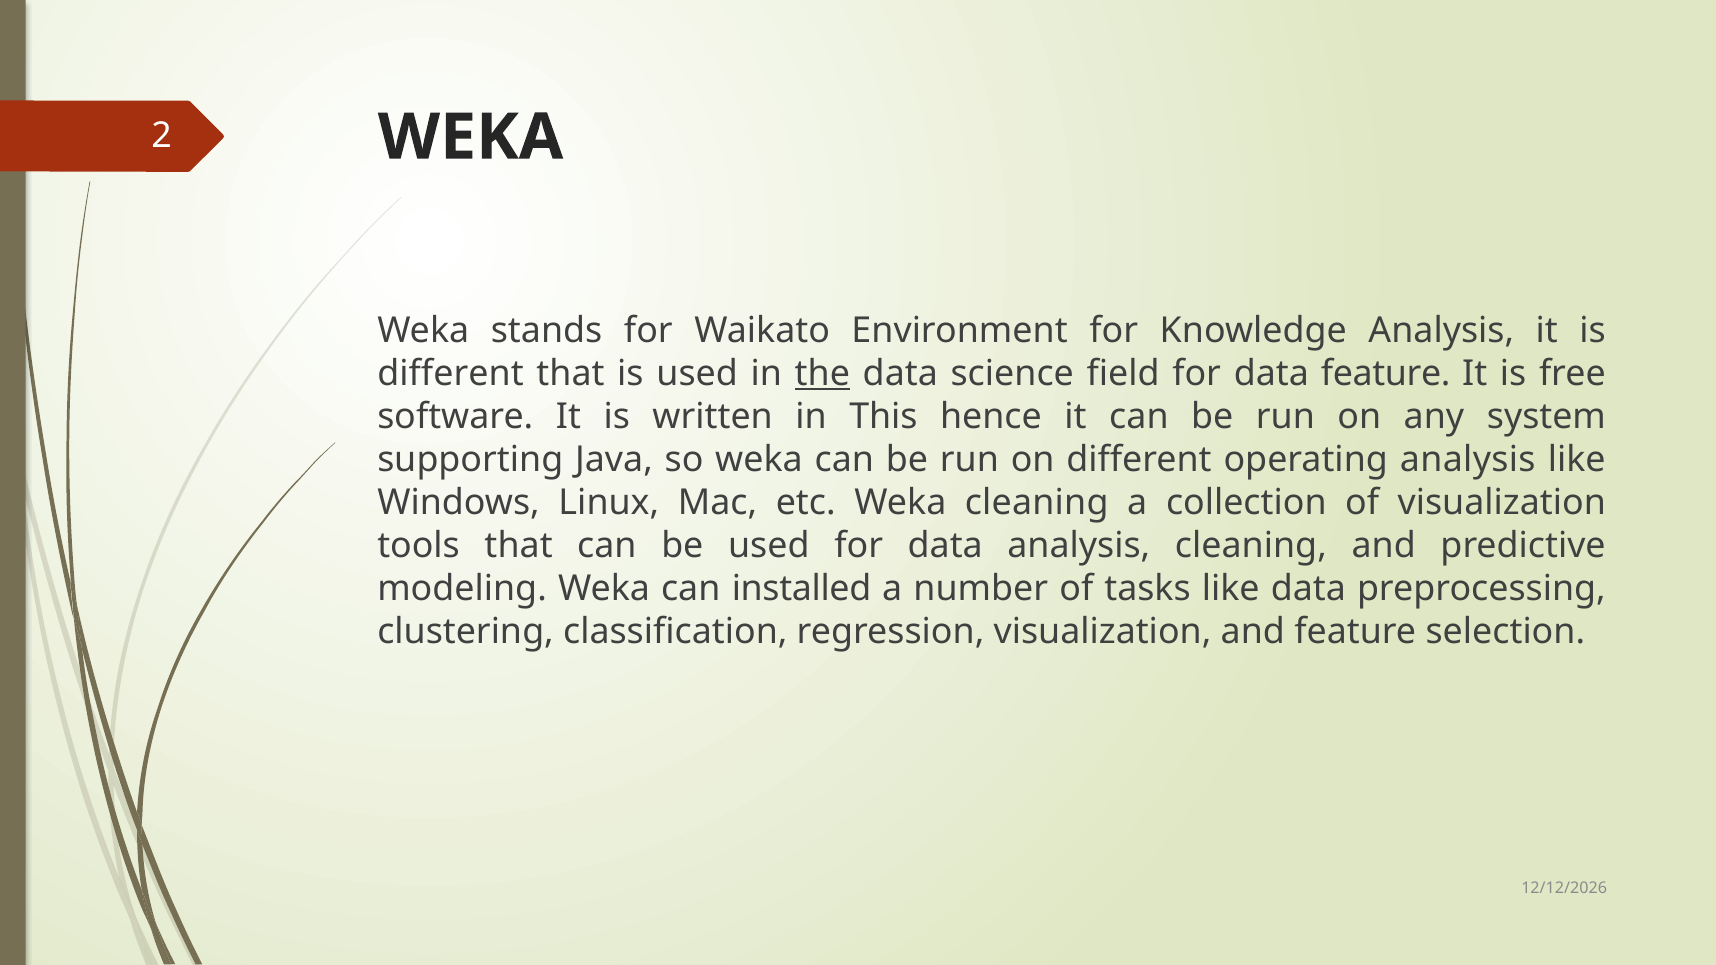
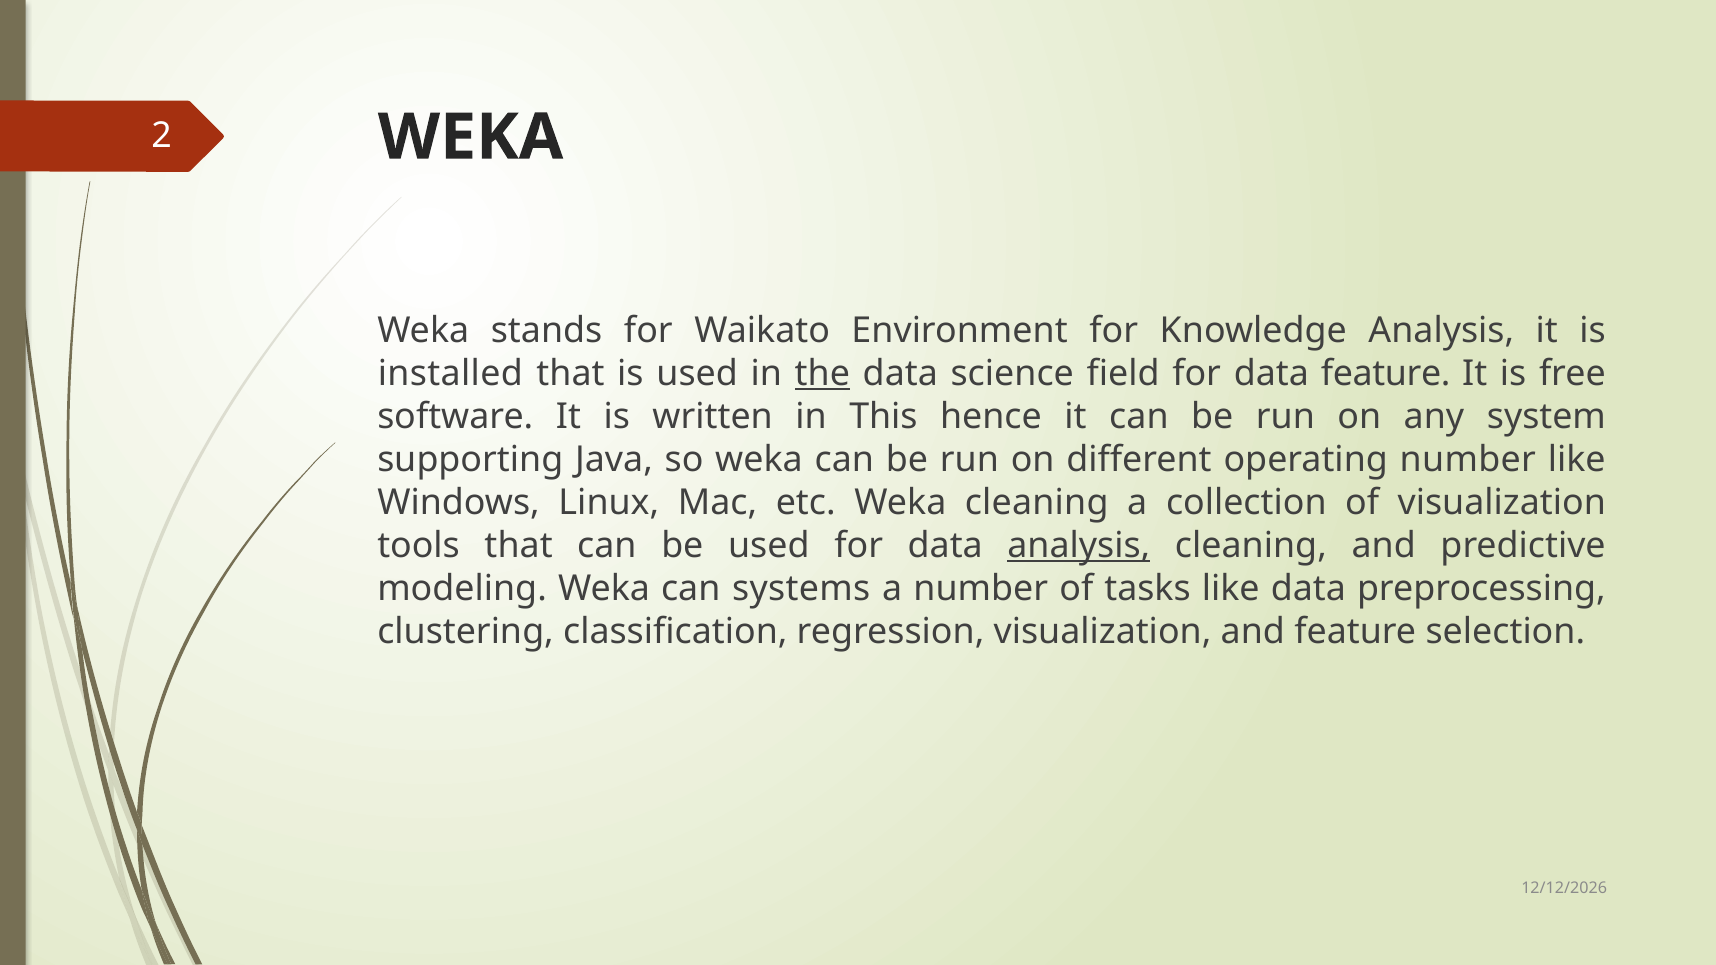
different: different -> installed (450, 374)
operating analysis: analysis -> number (1468, 460)
analysis underline: none -> present (1079, 546)
installed: installed -> systems (801, 589)
